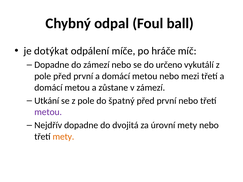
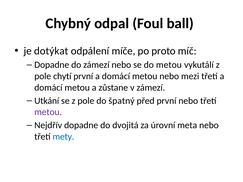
hráče: hráče -> proto (164, 51)
do určeno: určeno -> metou (169, 65)
pole před: před -> chytí (62, 76)
úrovní mety: mety -> meta (187, 125)
mety colour: orange -> blue (63, 137)
